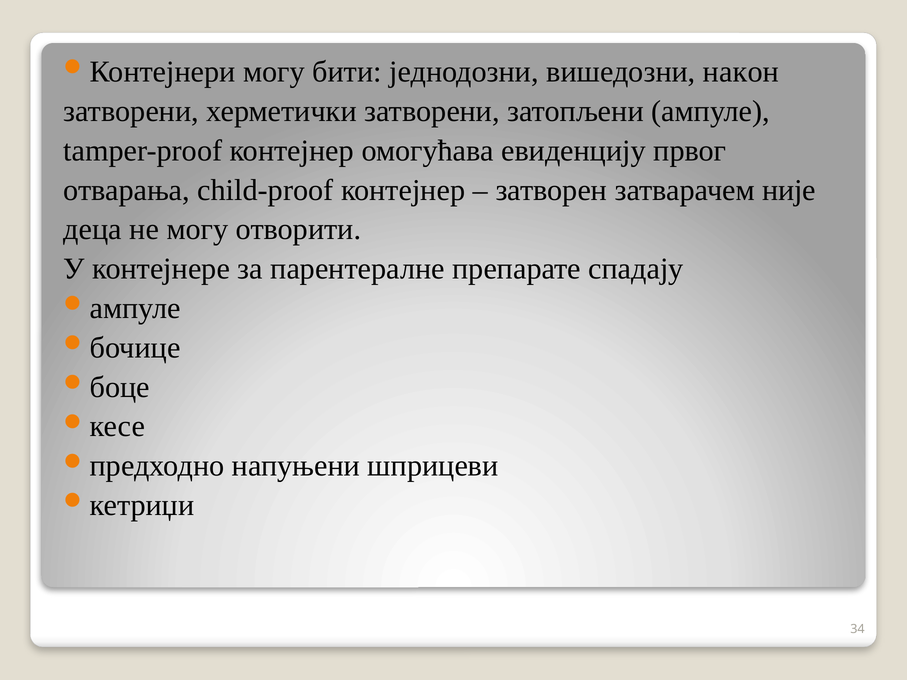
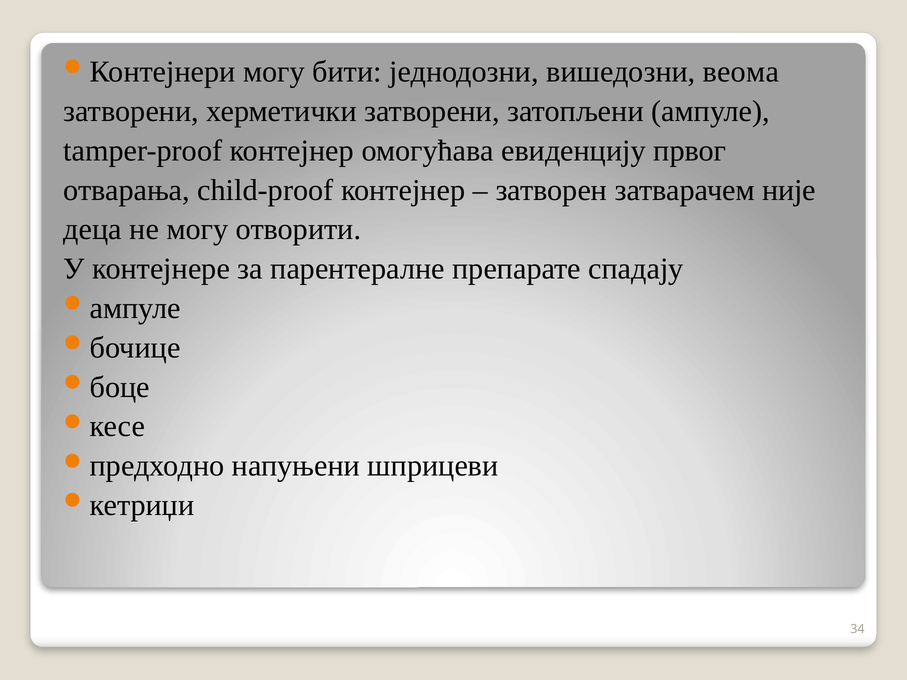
након: након -> веома (741, 72)
